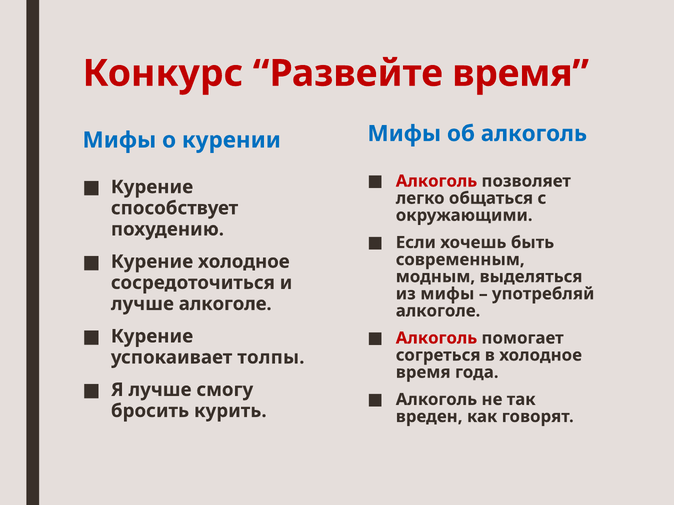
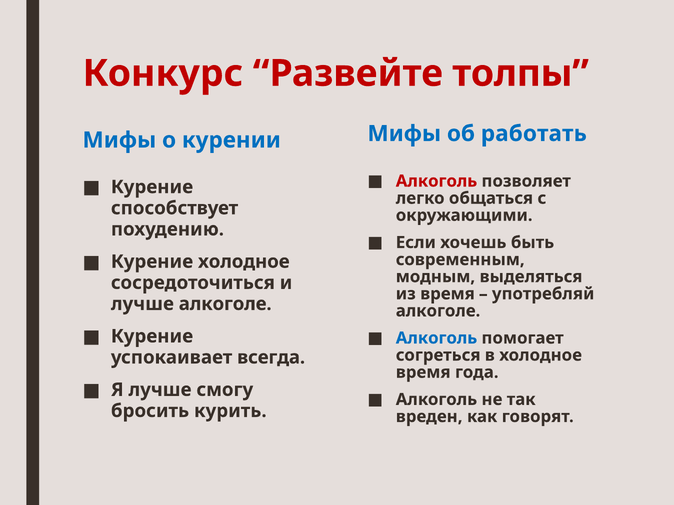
Развейте время: время -> толпы (521, 74)
об алкоголь: алкоголь -> работать (534, 134)
из мифы: мифы -> время (447, 294)
Алкоголь colour: red -> blue (437, 338)
толпы: толпы -> всегда (271, 358)
